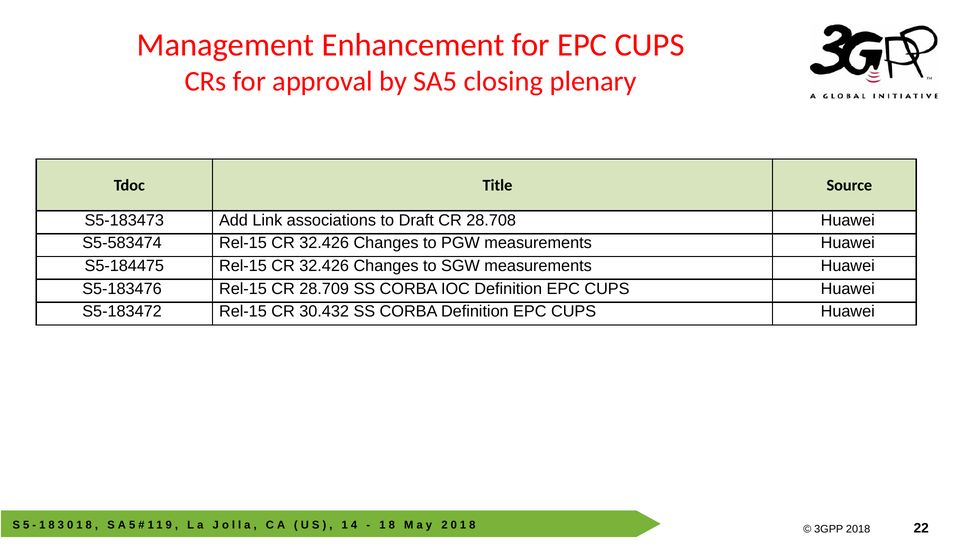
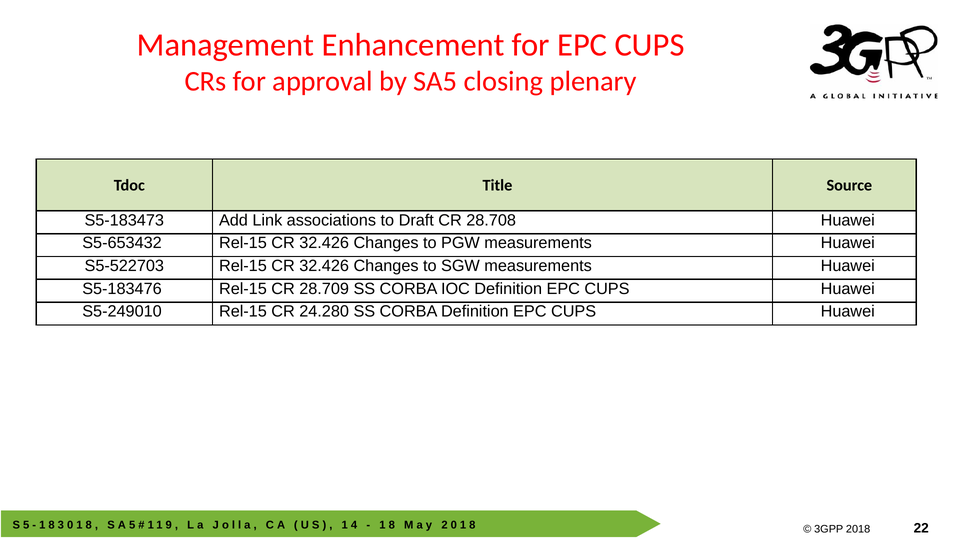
S5‑583474: S5‑583474 -> S5‑653432 (122, 243)
S5‑184475: S5‑184475 -> S5‑522703 (124, 266)
S5‑183472: S5‑183472 -> S5‑249010 (122, 312)
30.432: 30.432 -> 24.280 (324, 312)
